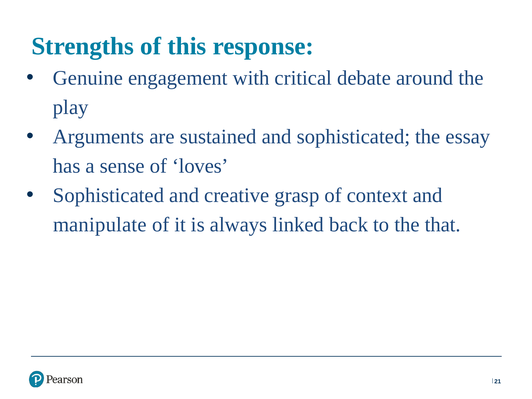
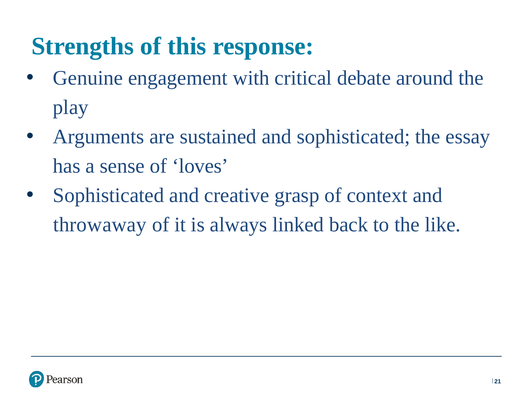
manipulate: manipulate -> throwaway (100, 225)
that: that -> like (443, 225)
